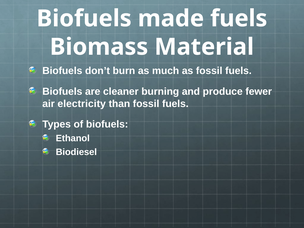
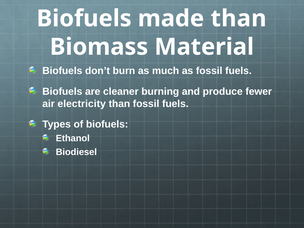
made fuels: fuels -> than (239, 19)
